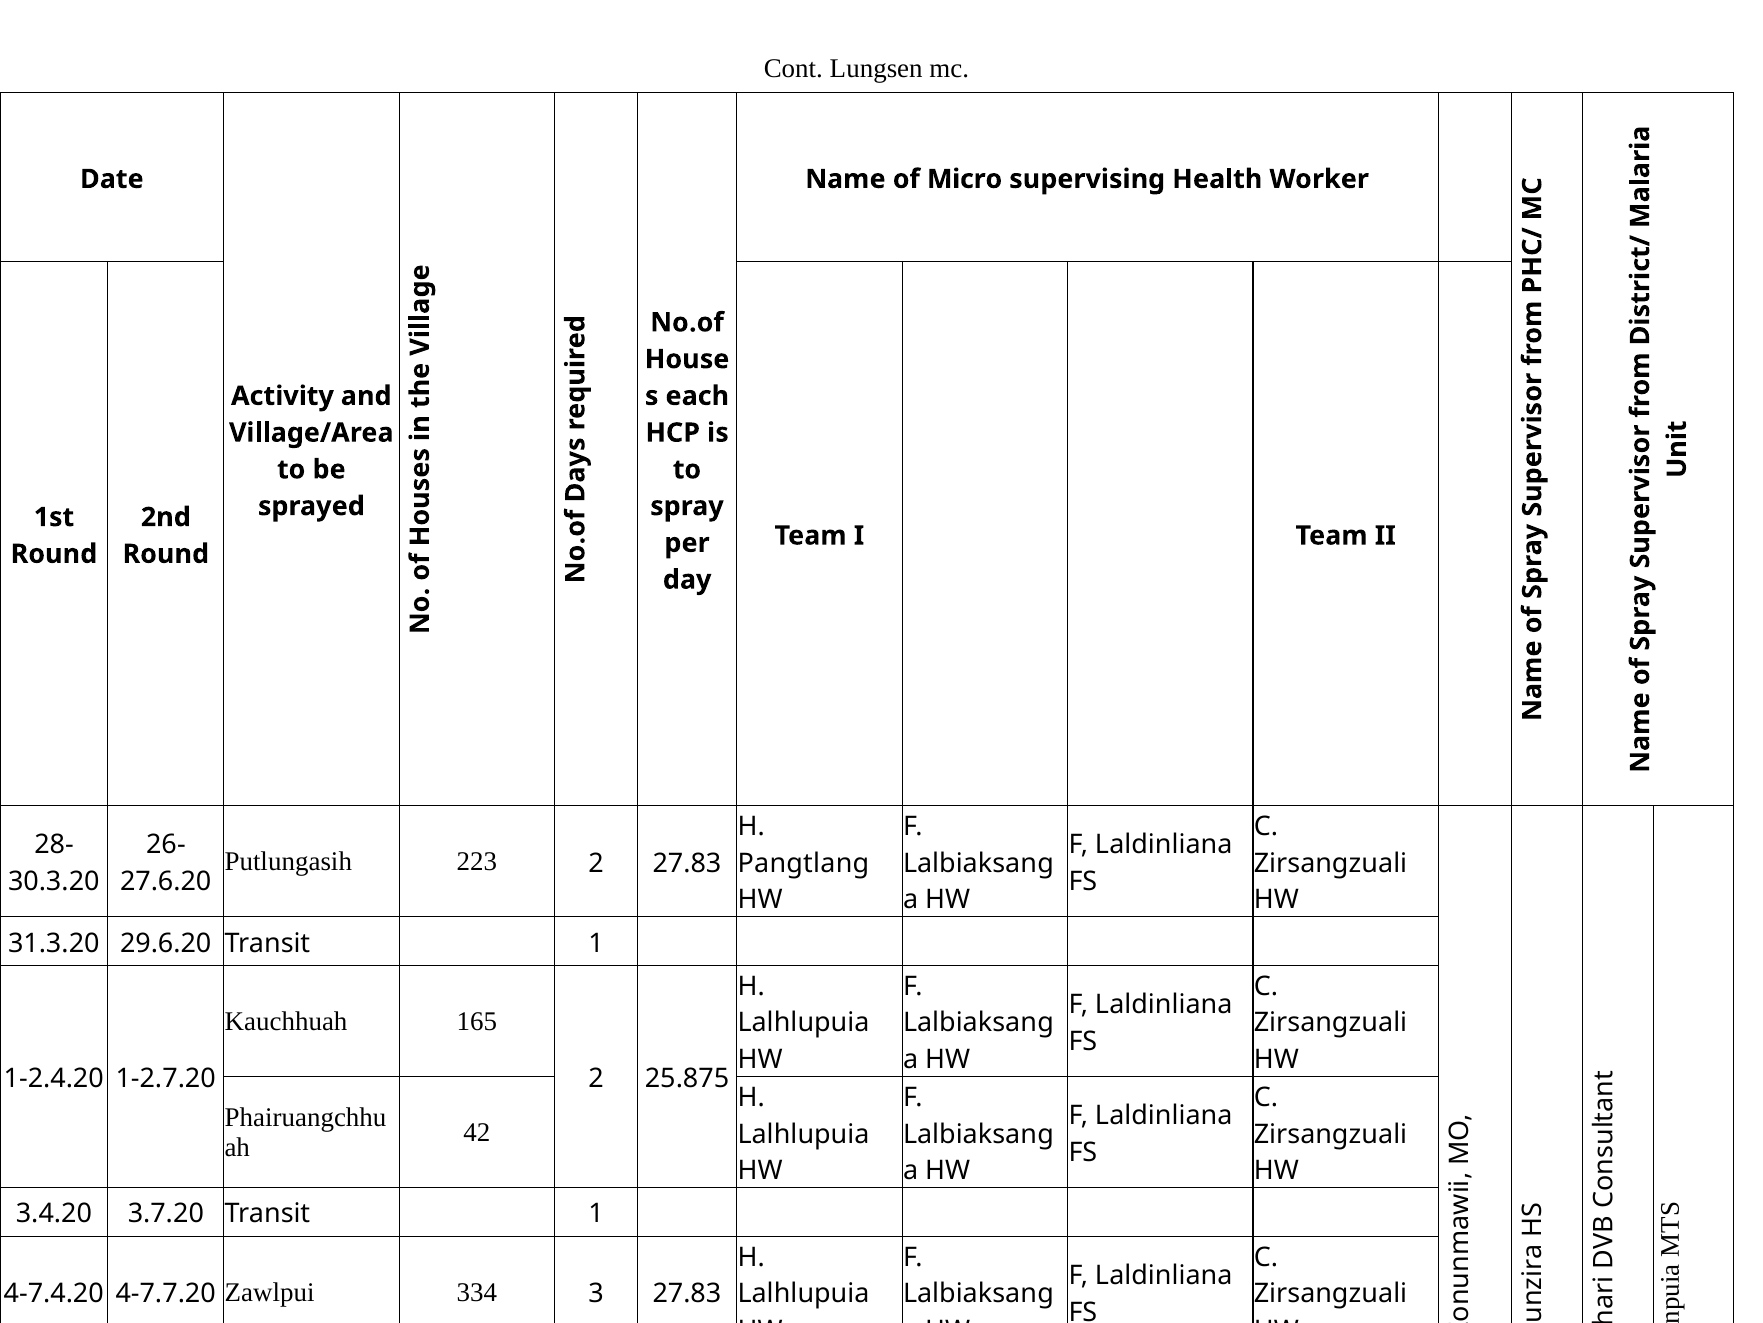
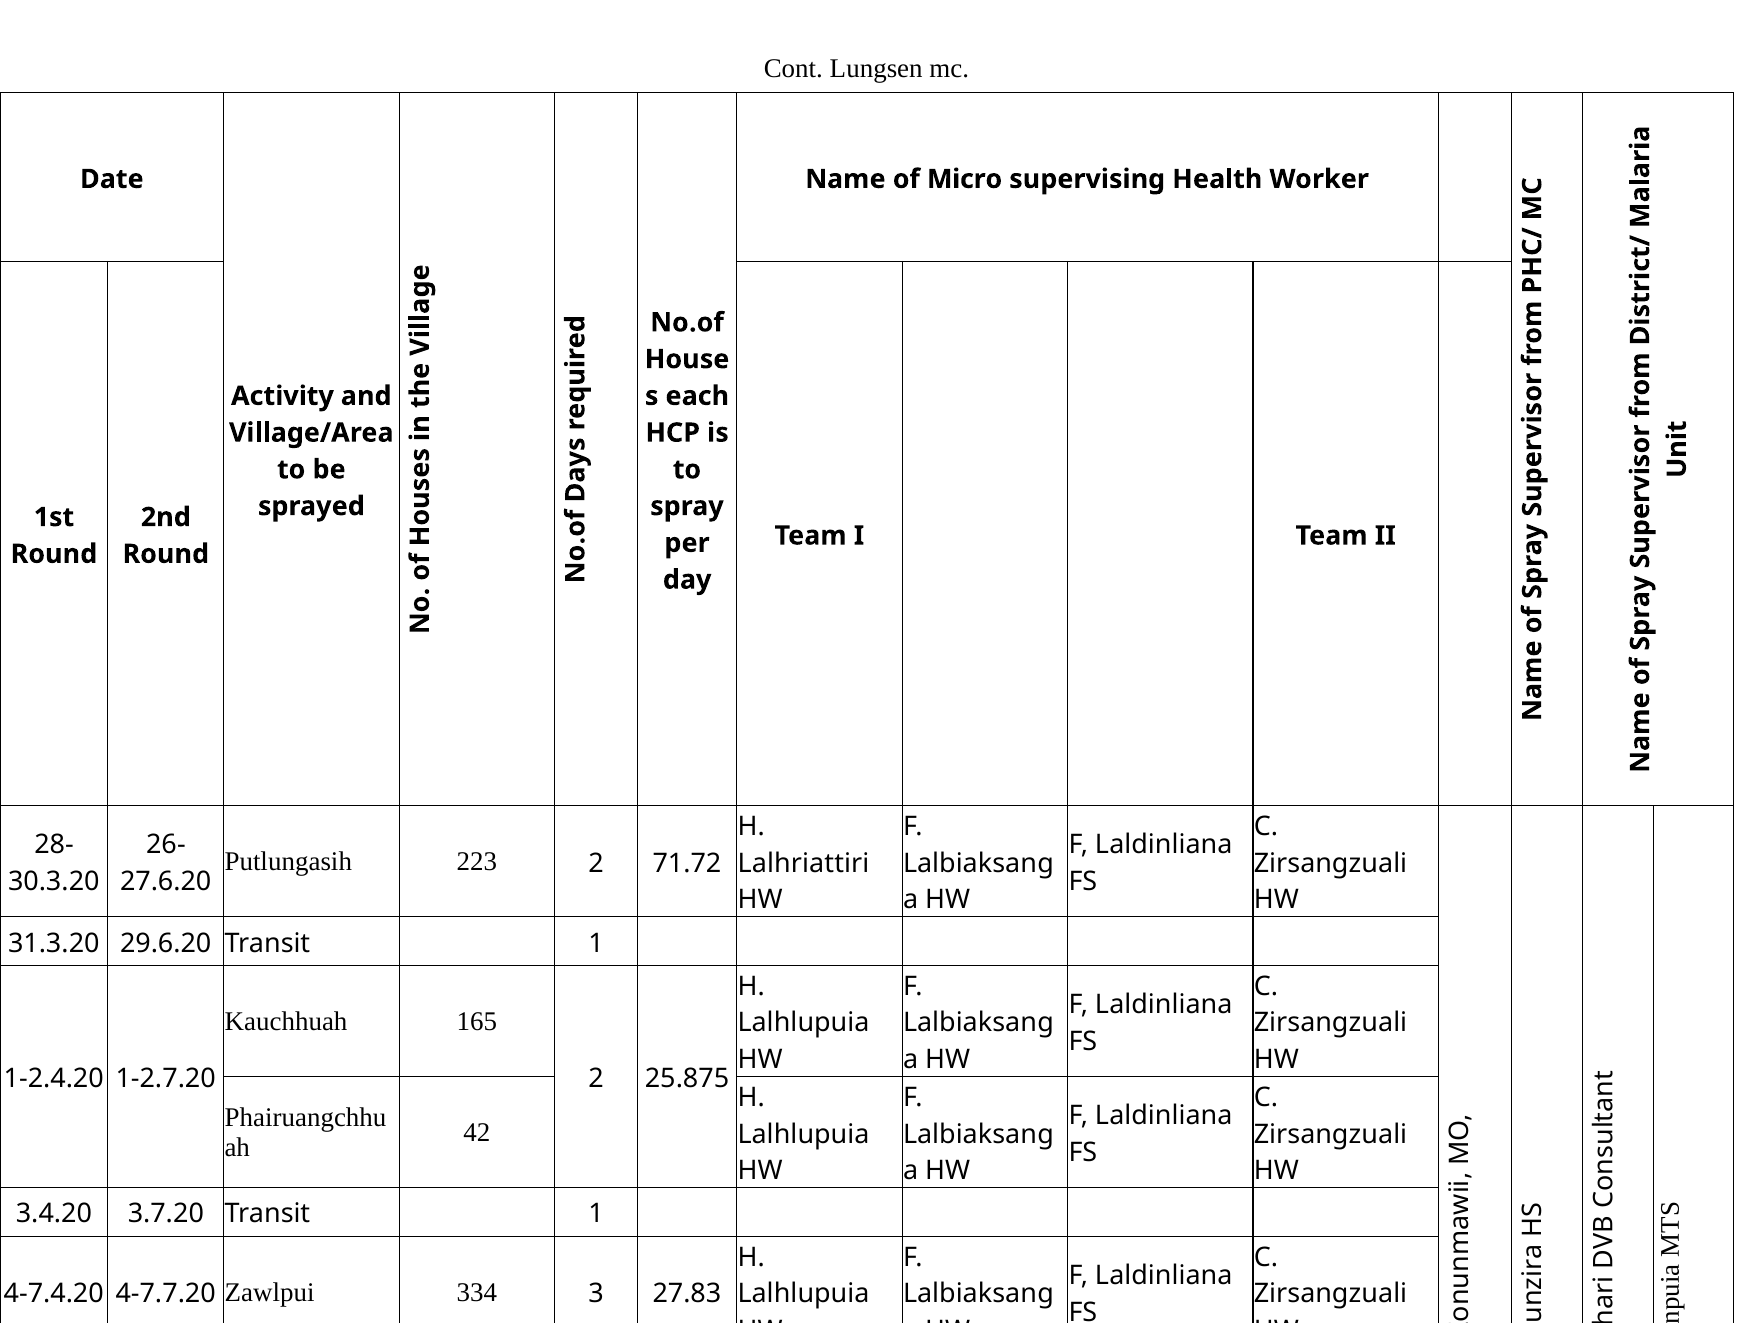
2 27.83: 27.83 -> 71.72 (687, 863)
Pangtlang: Pangtlang -> Lalhriattiri (804, 863)
